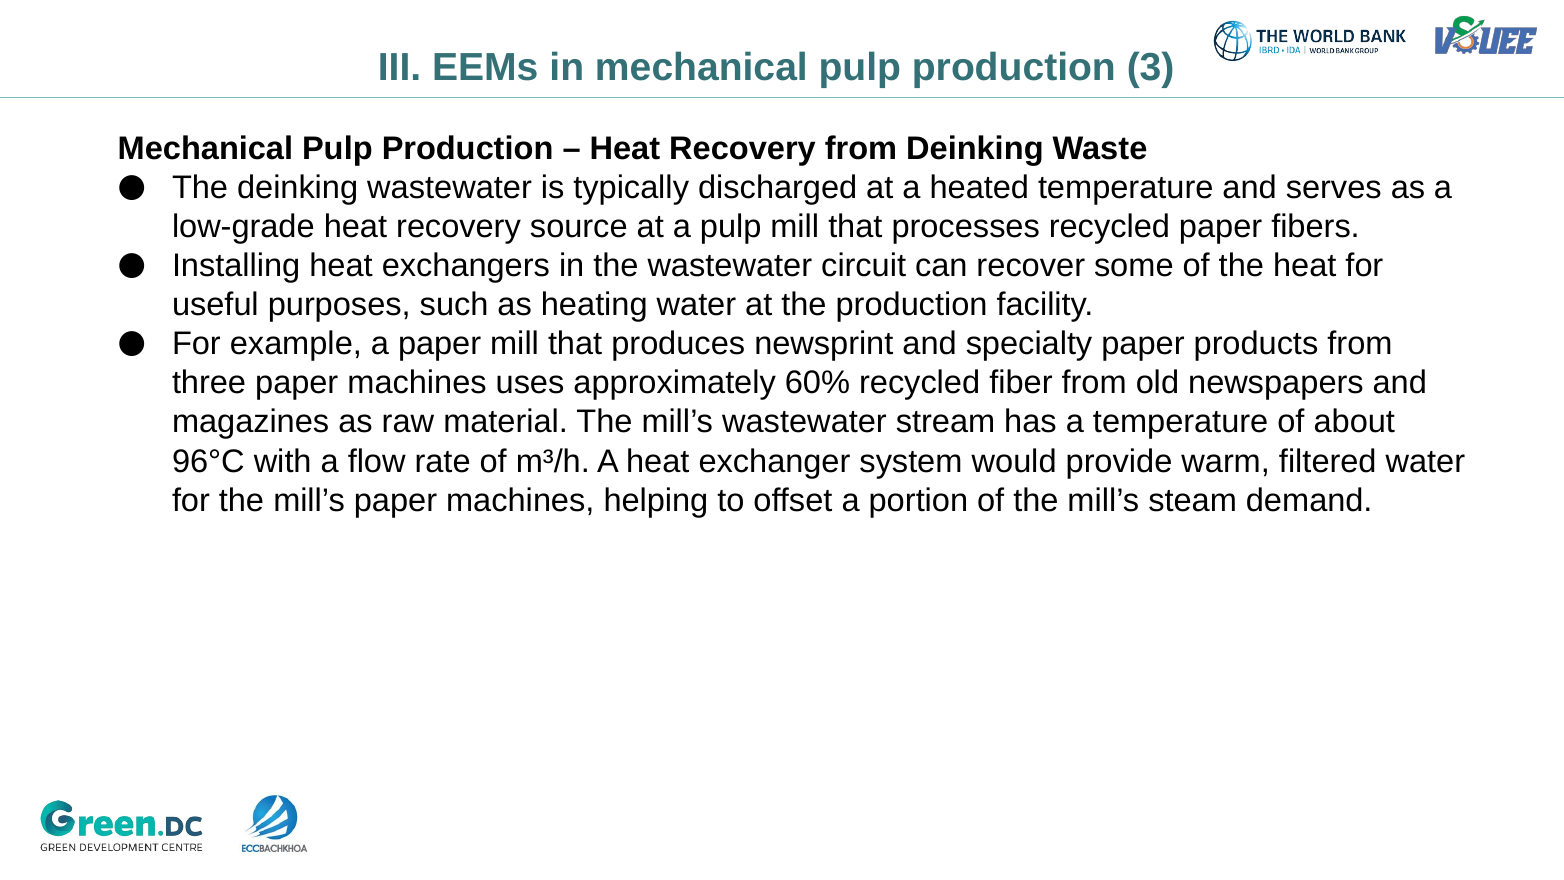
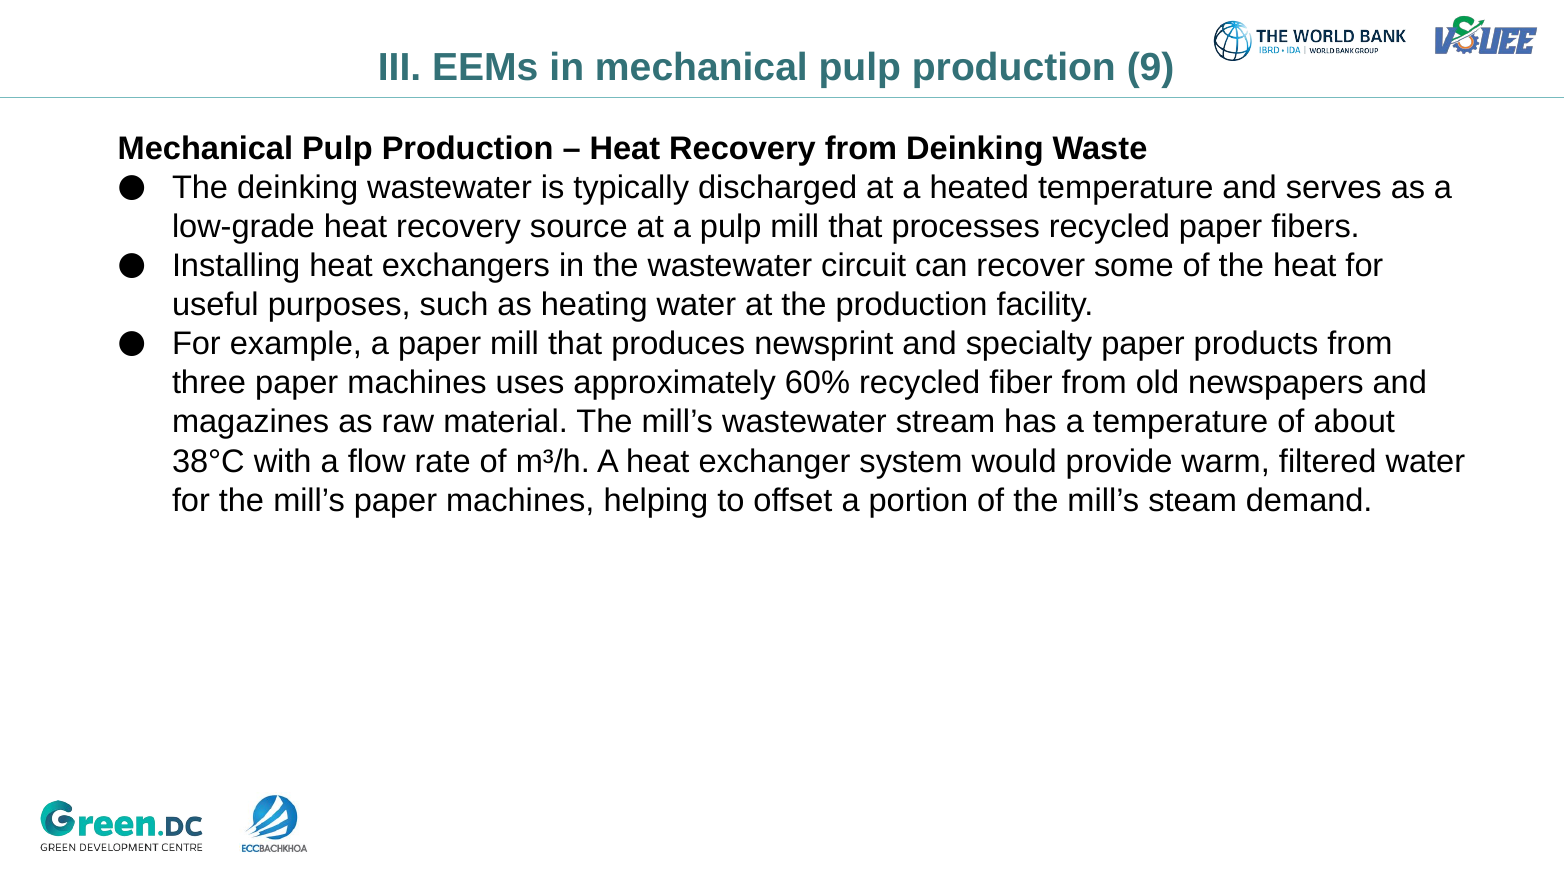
3: 3 -> 9 (1151, 68)
96°C: 96°C -> 38°C (208, 461)
